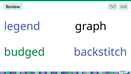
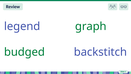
graph colour: black -> green (91, 26)
